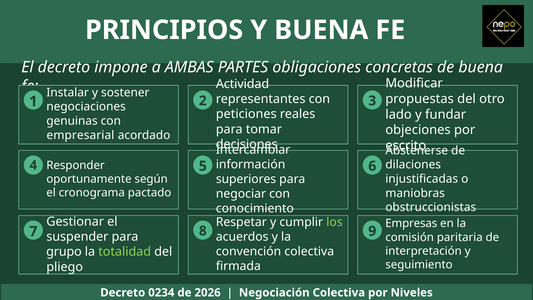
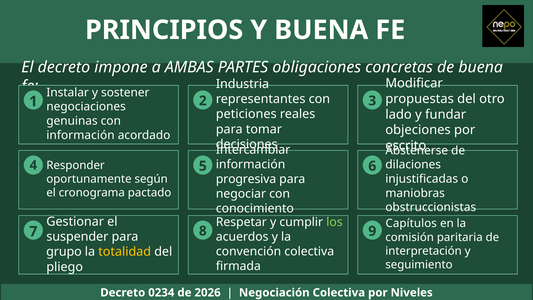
Actividad: Actividad -> Industria (242, 84)
empresarial: empresarial -> información (80, 135)
superiores: superiores -> progresiva (246, 179)
Empresas: Empresas -> Capítulos (411, 223)
totalidad colour: light green -> yellow (125, 252)
